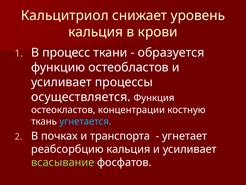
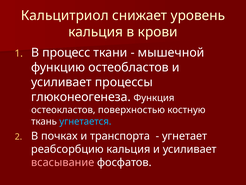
образуется: образуется -> мышечной (171, 53)
осуществляется: осуществляется -> глюконеогенеза (81, 97)
концентрации: концентрации -> поверхностью (131, 110)
всасывание colour: light green -> pink (63, 162)
